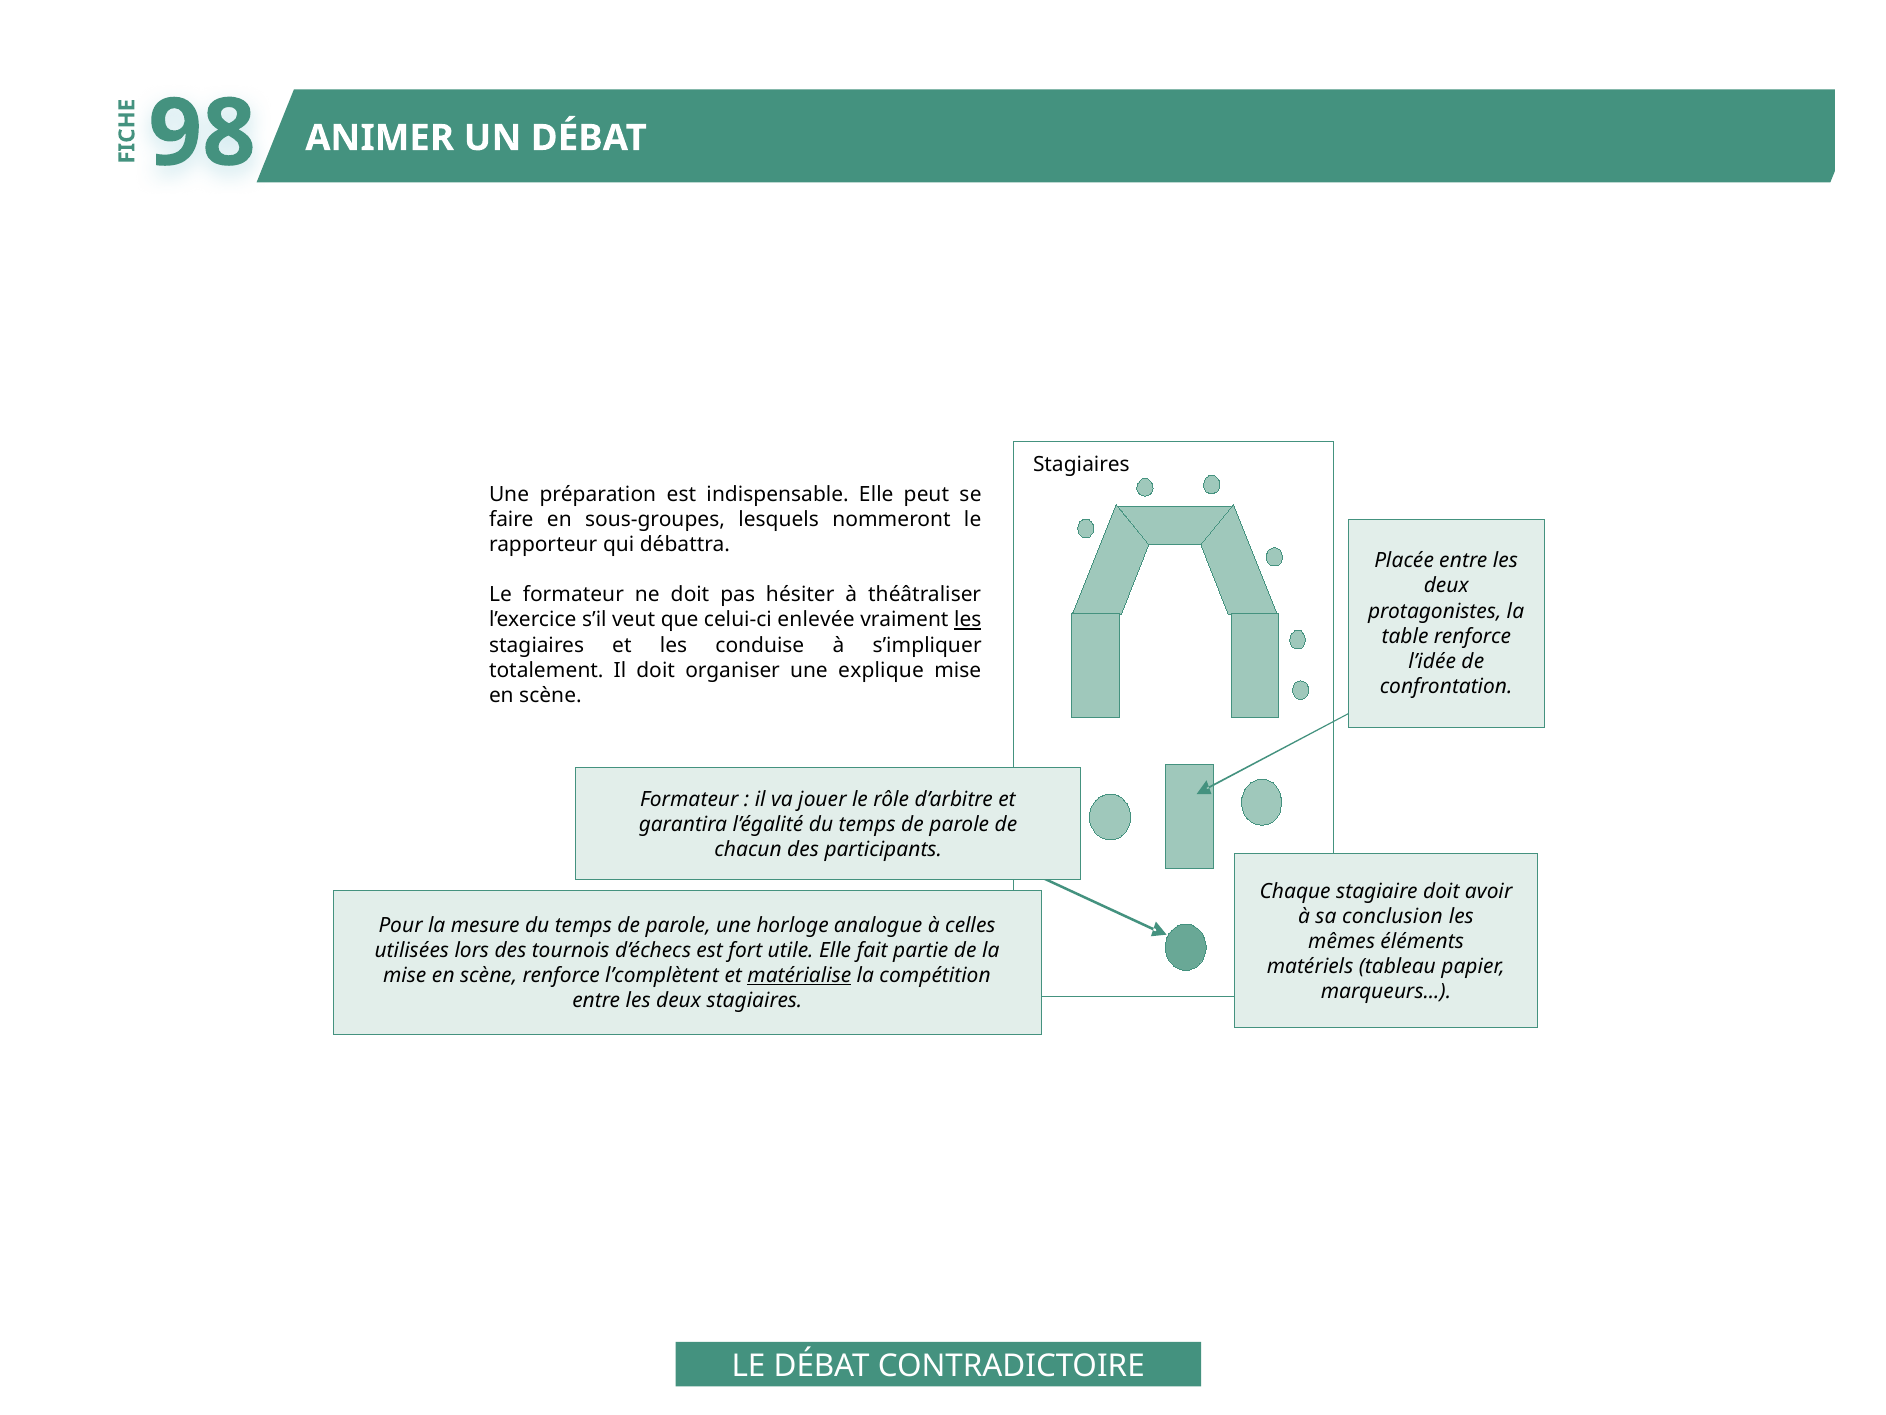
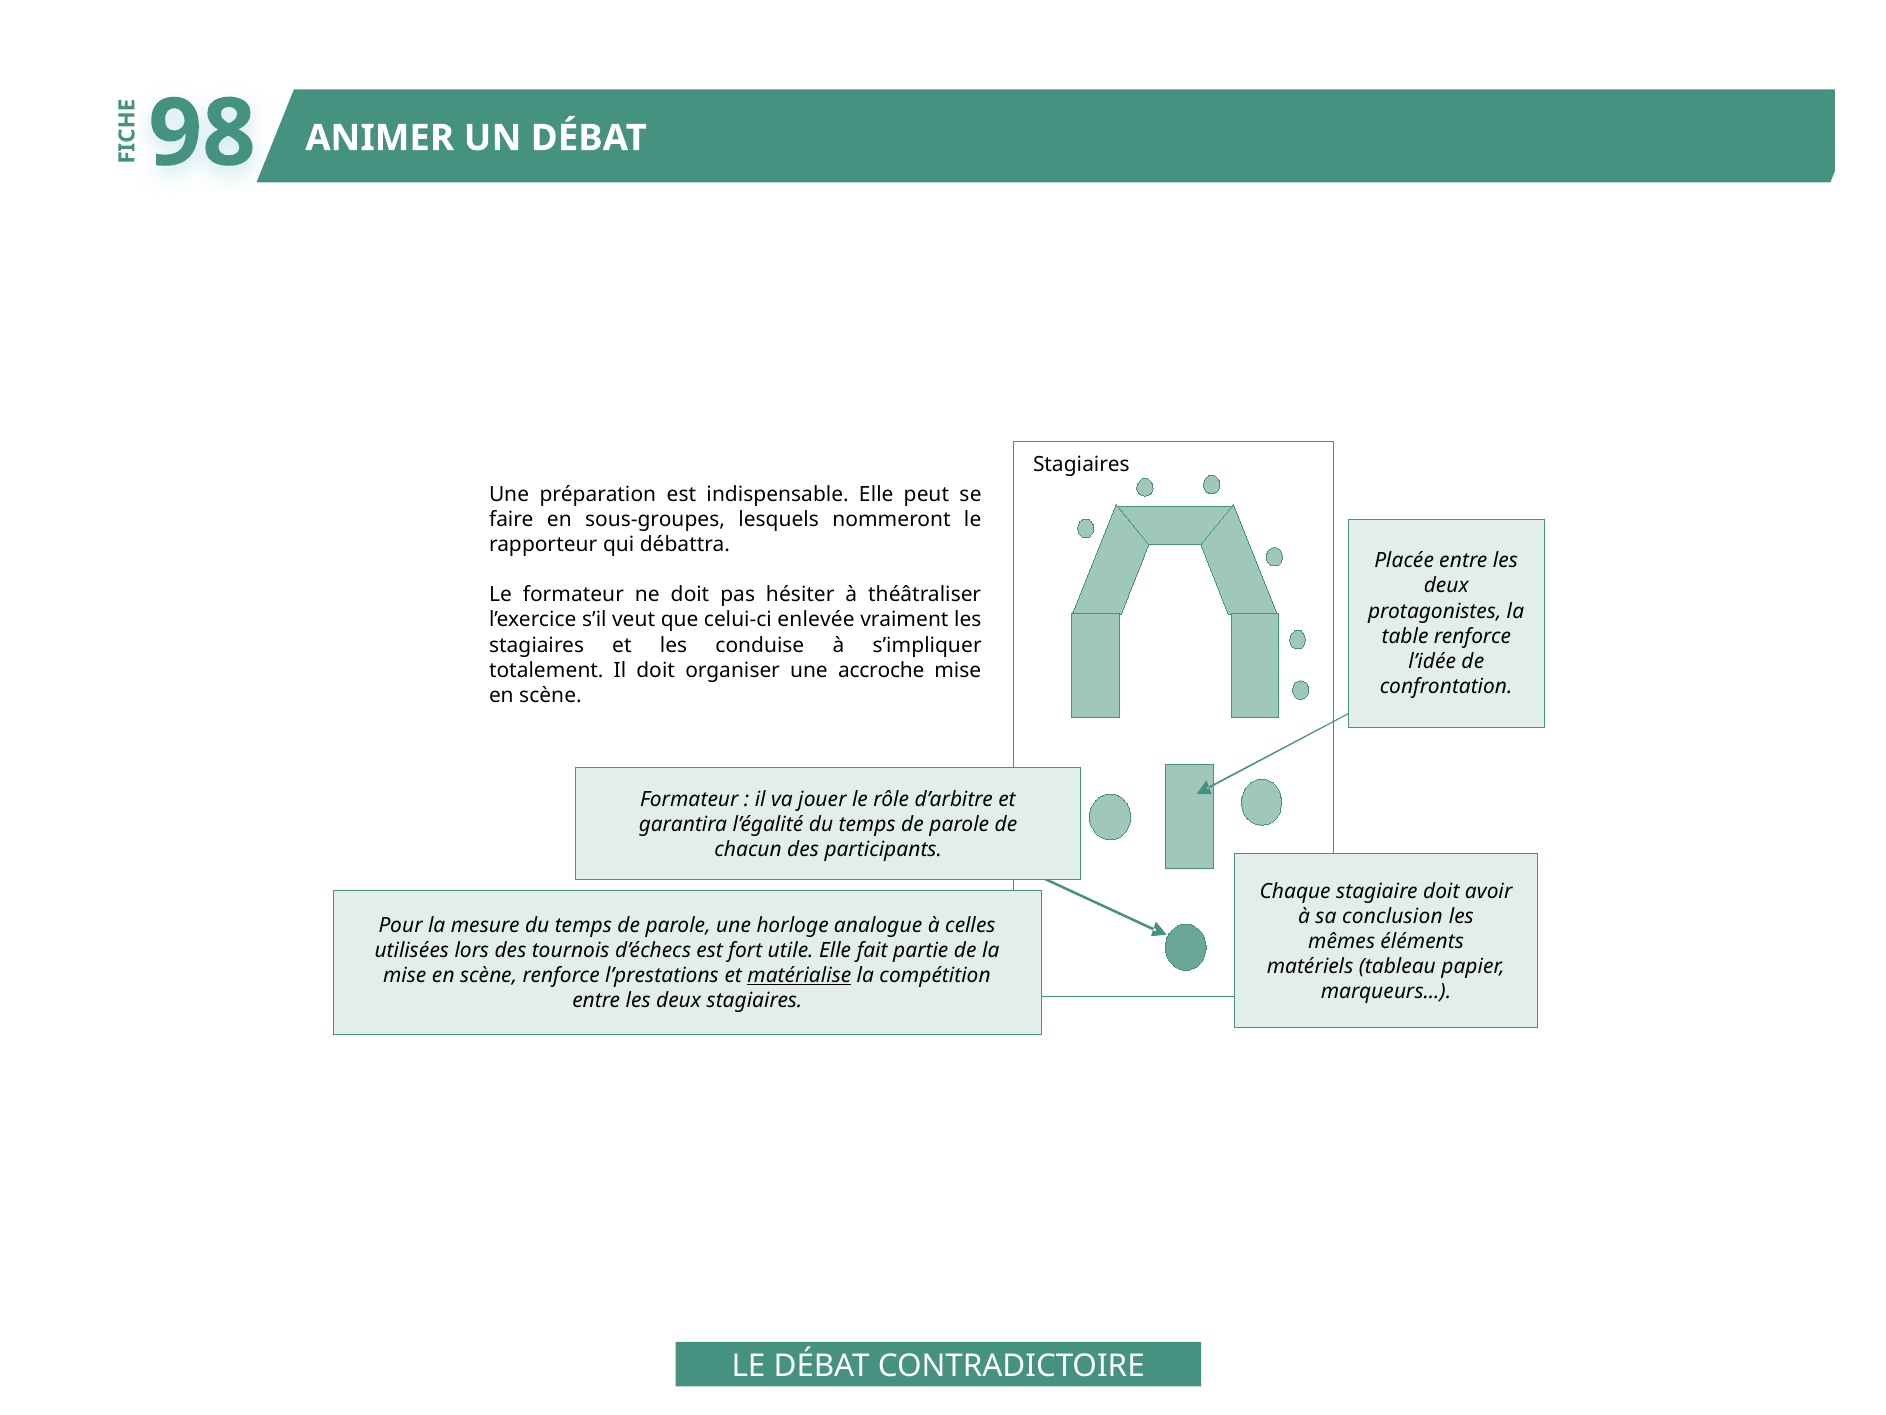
les underline: present -> none (968, 620)
explique: explique -> accroche (881, 670)
l’complètent: l’complètent -> l’prestations (662, 976)
